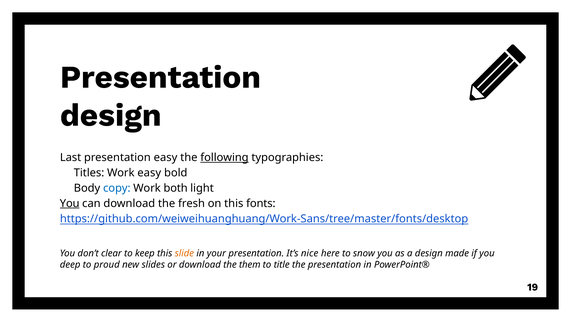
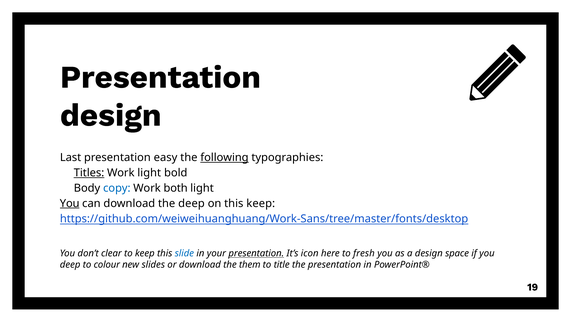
Titles underline: none -> present (89, 173)
Work easy: easy -> light (149, 173)
the fresh: fresh -> deep (191, 204)
this fonts: fonts -> keep (261, 204)
slide colour: orange -> blue (184, 254)
presentation underline: none -> present (256, 254)
nice: nice -> icon (310, 254)
snow: snow -> fresh (364, 254)
made: made -> space (457, 254)
proud: proud -> colour (107, 265)
